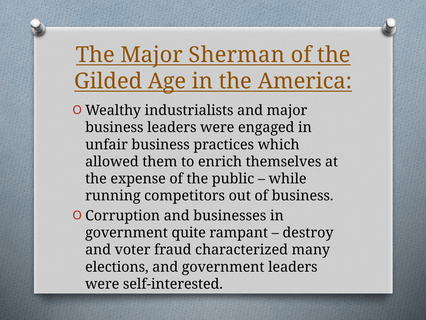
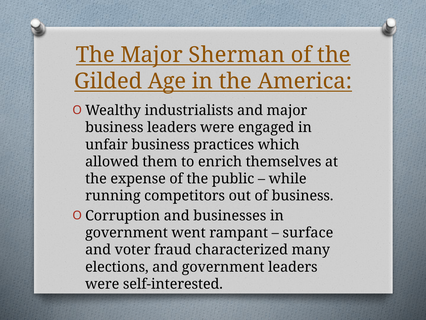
quite: quite -> went (189, 232)
destroy: destroy -> surface (308, 232)
